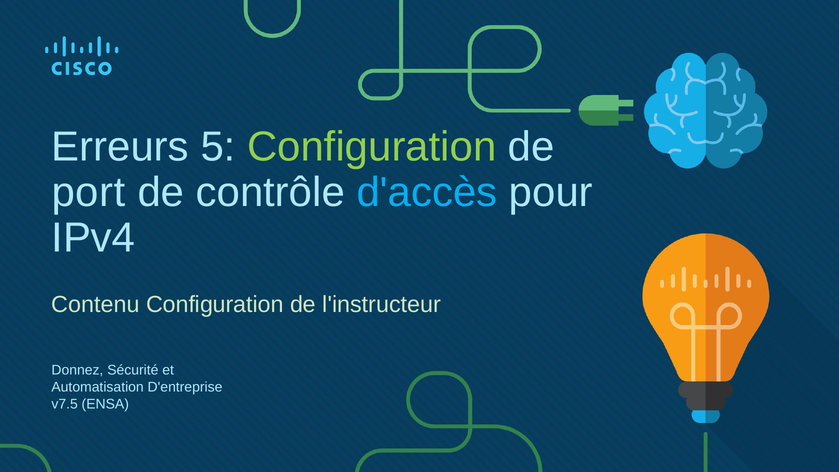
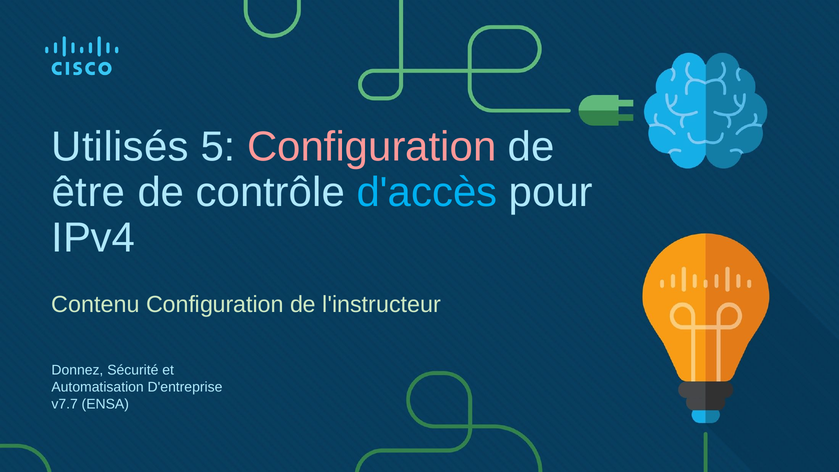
Erreurs: Erreurs -> Utilisés (120, 147)
Configuration colour: light green -> pink (372, 147)
port: port -> être (88, 192)
v7.5: v7.5 -> v7.7 (65, 404)
